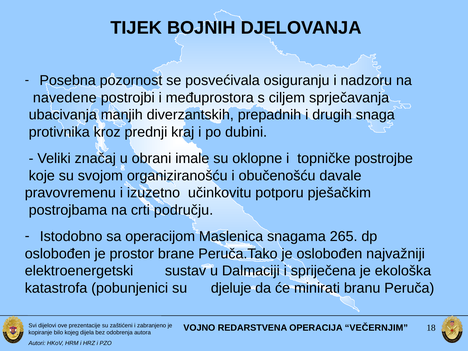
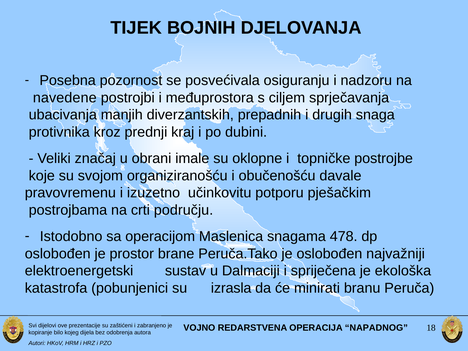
265: 265 -> 478 (344, 237)
djeluje: djeluje -> izrasla (231, 288)
VEČERNJIM: VEČERNJIM -> NAPADNOG (376, 328)
